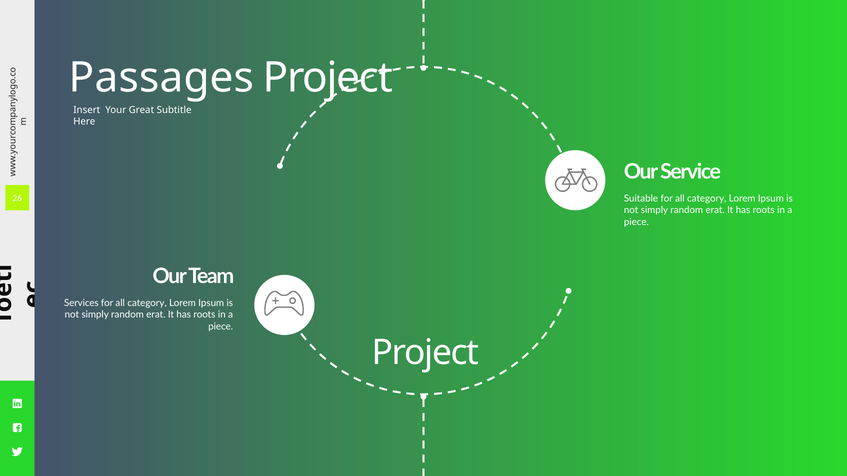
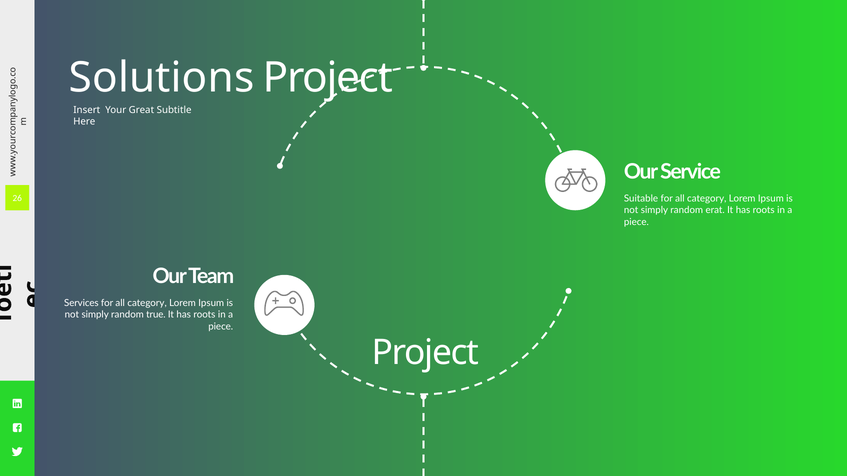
Passages: Passages -> Solutions (162, 78)
erat: erat -> true (156, 315)
